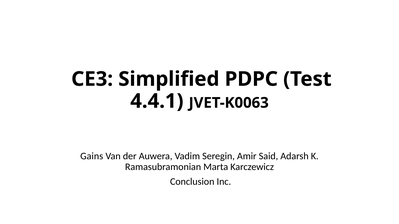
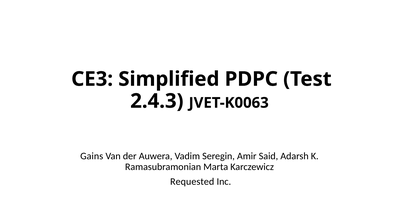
4.4.1: 4.4.1 -> 2.4.3 (157, 101)
Conclusion: Conclusion -> Requested (192, 182)
